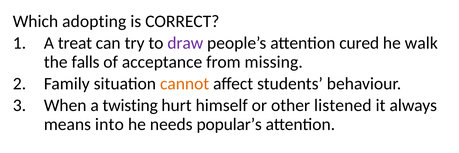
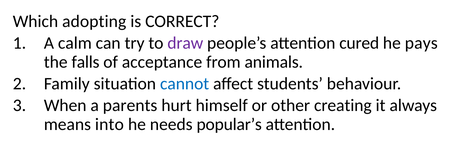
treat: treat -> calm (75, 43)
walk: walk -> pays (421, 43)
missing: missing -> animals (274, 62)
cannot colour: orange -> blue (185, 84)
twisting: twisting -> parents (130, 106)
listened: listened -> creating (343, 106)
